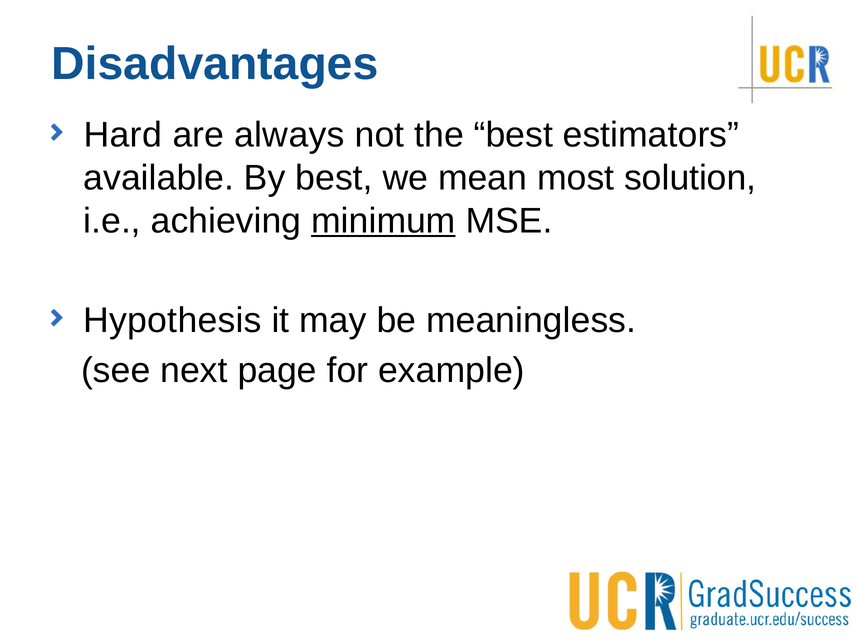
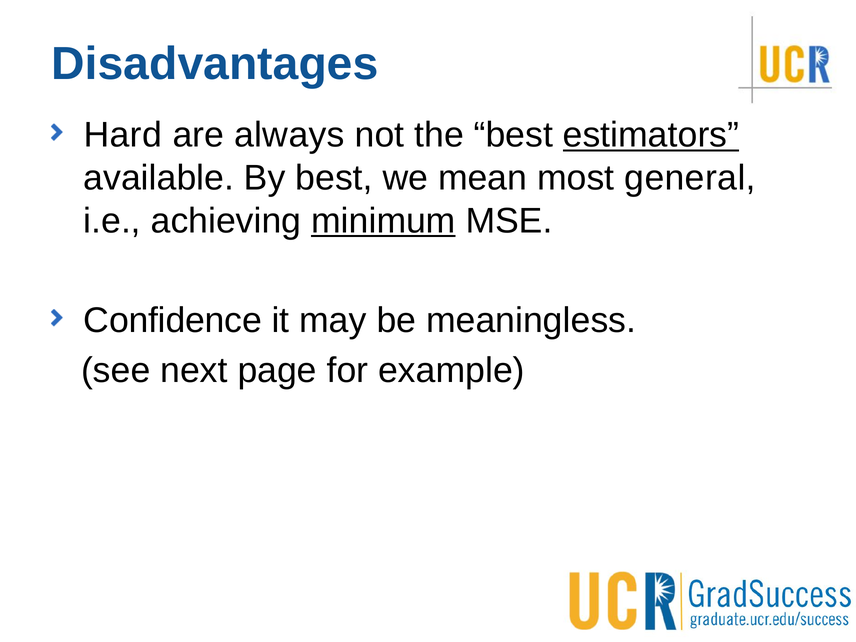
estimators underline: none -> present (651, 135)
solution: solution -> general (690, 178)
Hypothesis: Hypothesis -> Confidence (173, 321)
